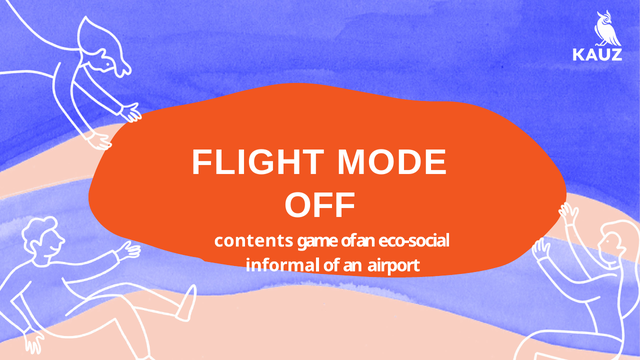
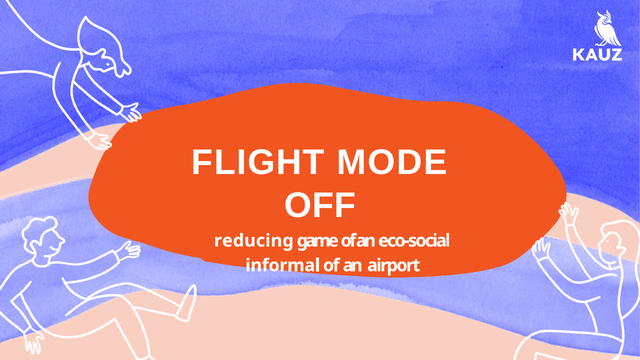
contents: contents -> reducing (254, 241)
